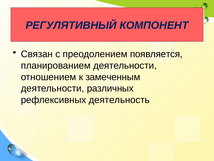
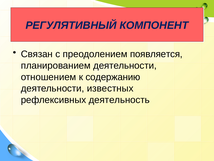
замеченным: замеченным -> содержанию (113, 77)
различных: различных -> известных (110, 88)
